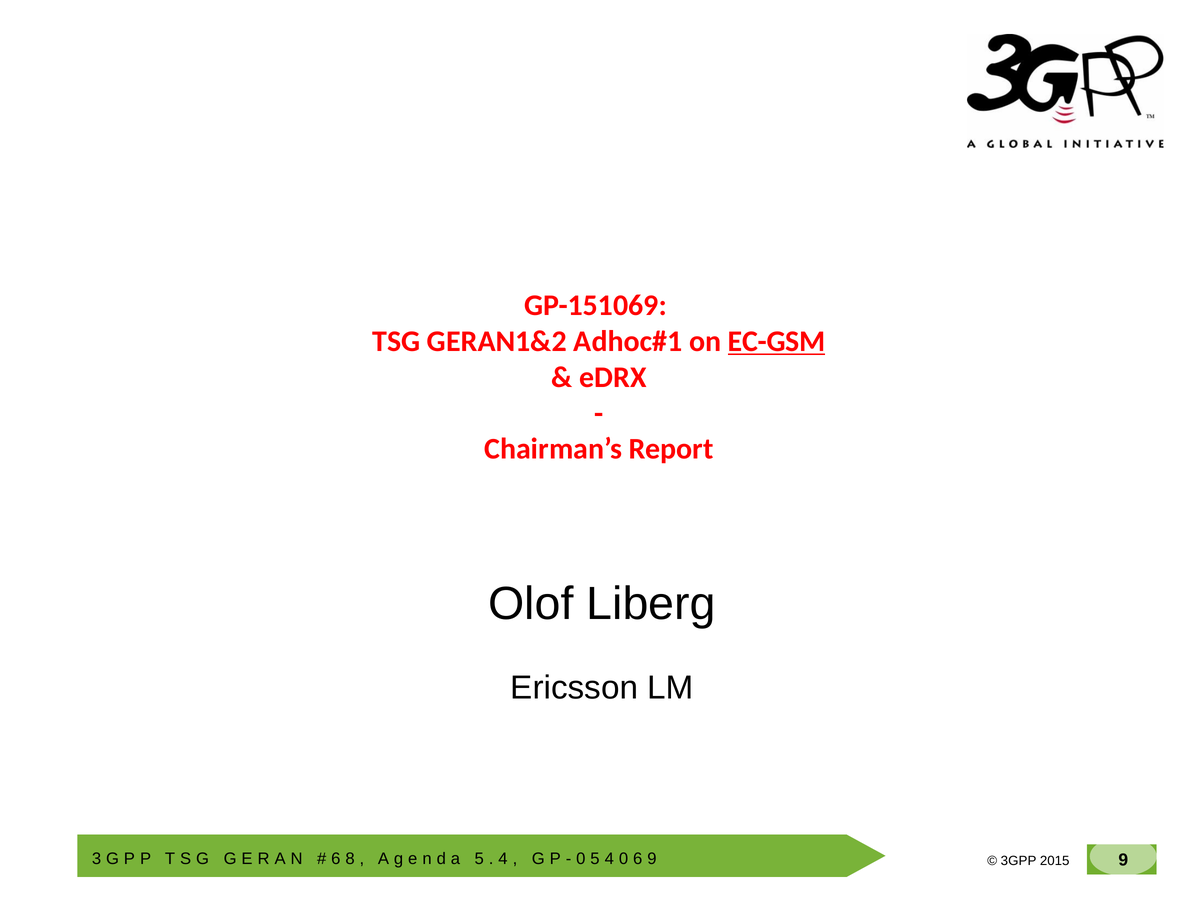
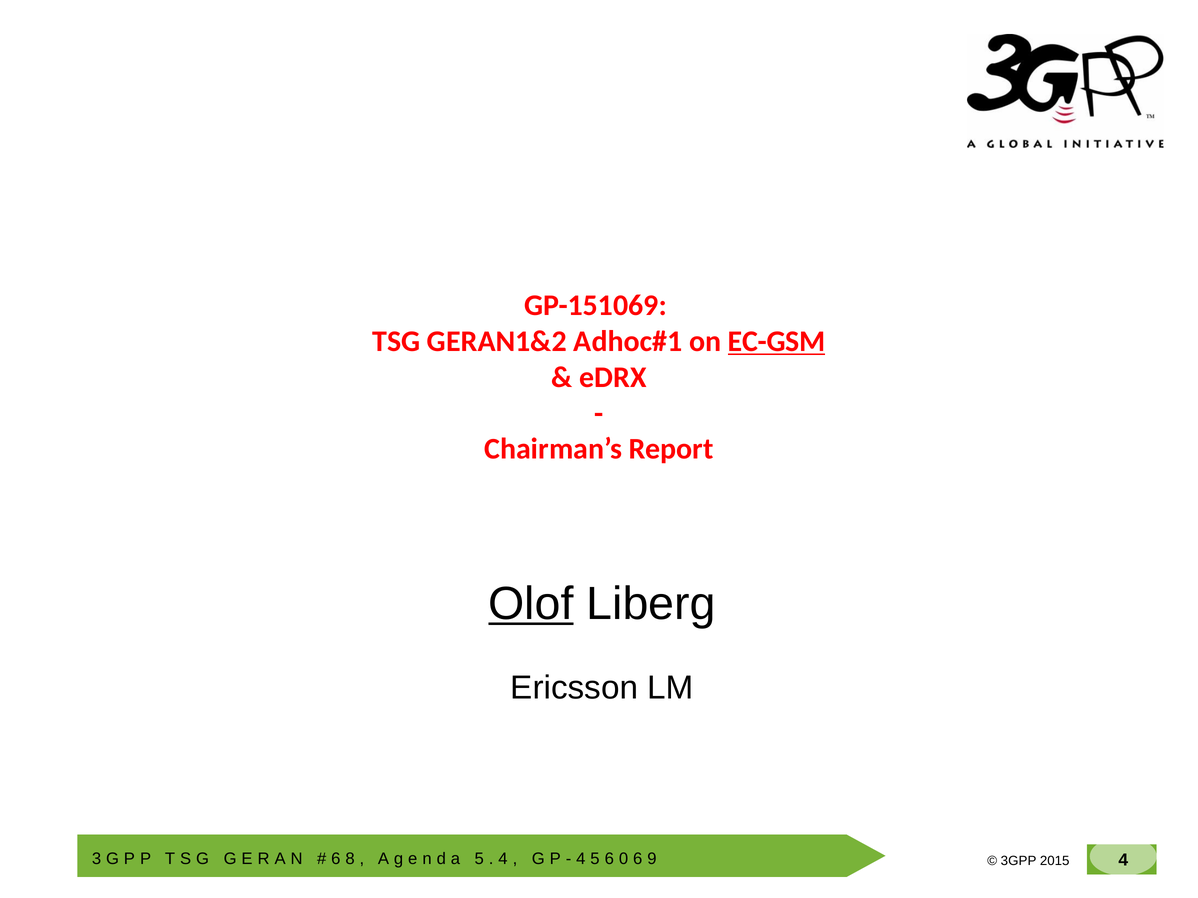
Olof underline: none -> present (531, 604)
0: 0 -> 4 (581, 859)
4: 4 -> 6 (609, 859)
9: 9 -> 4 (1123, 861)
